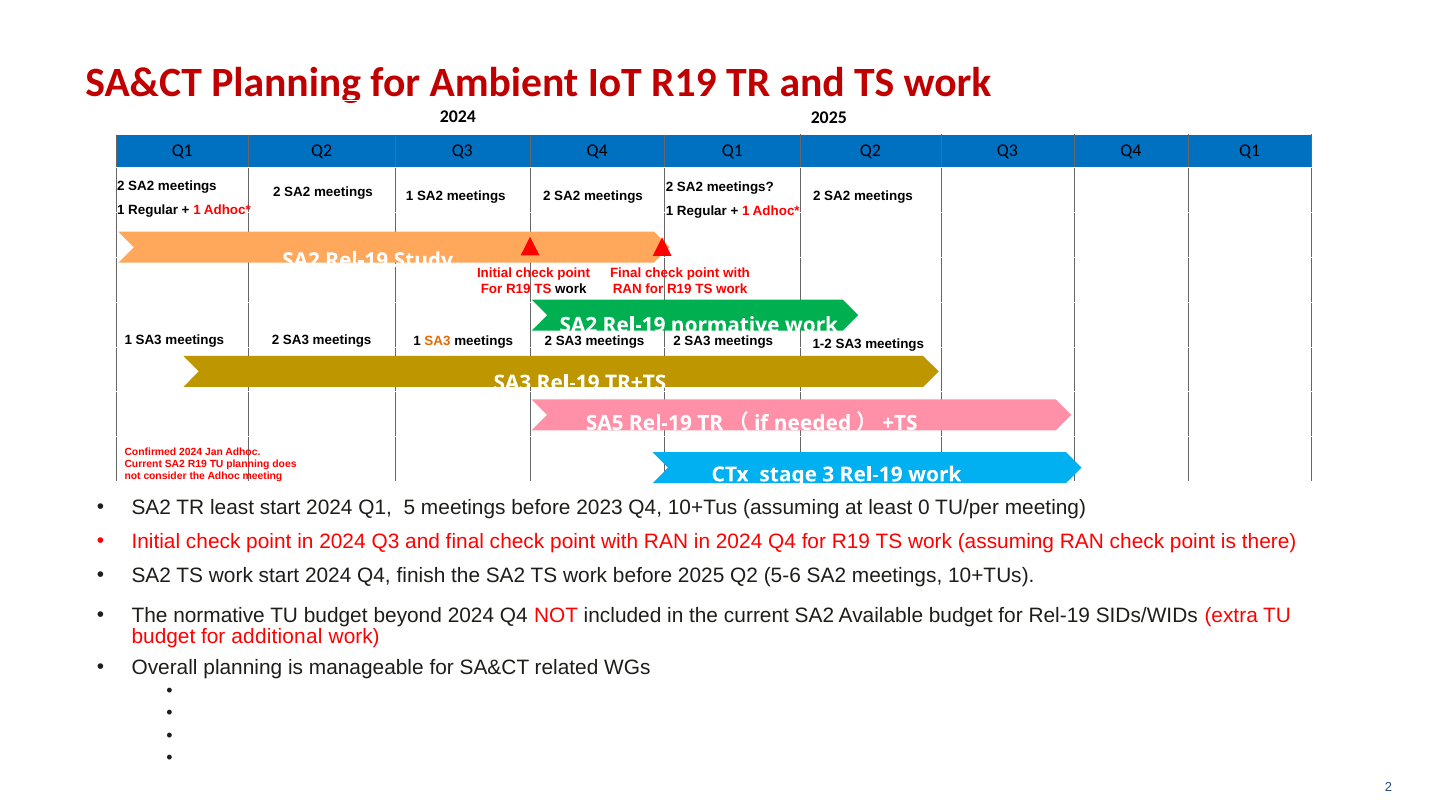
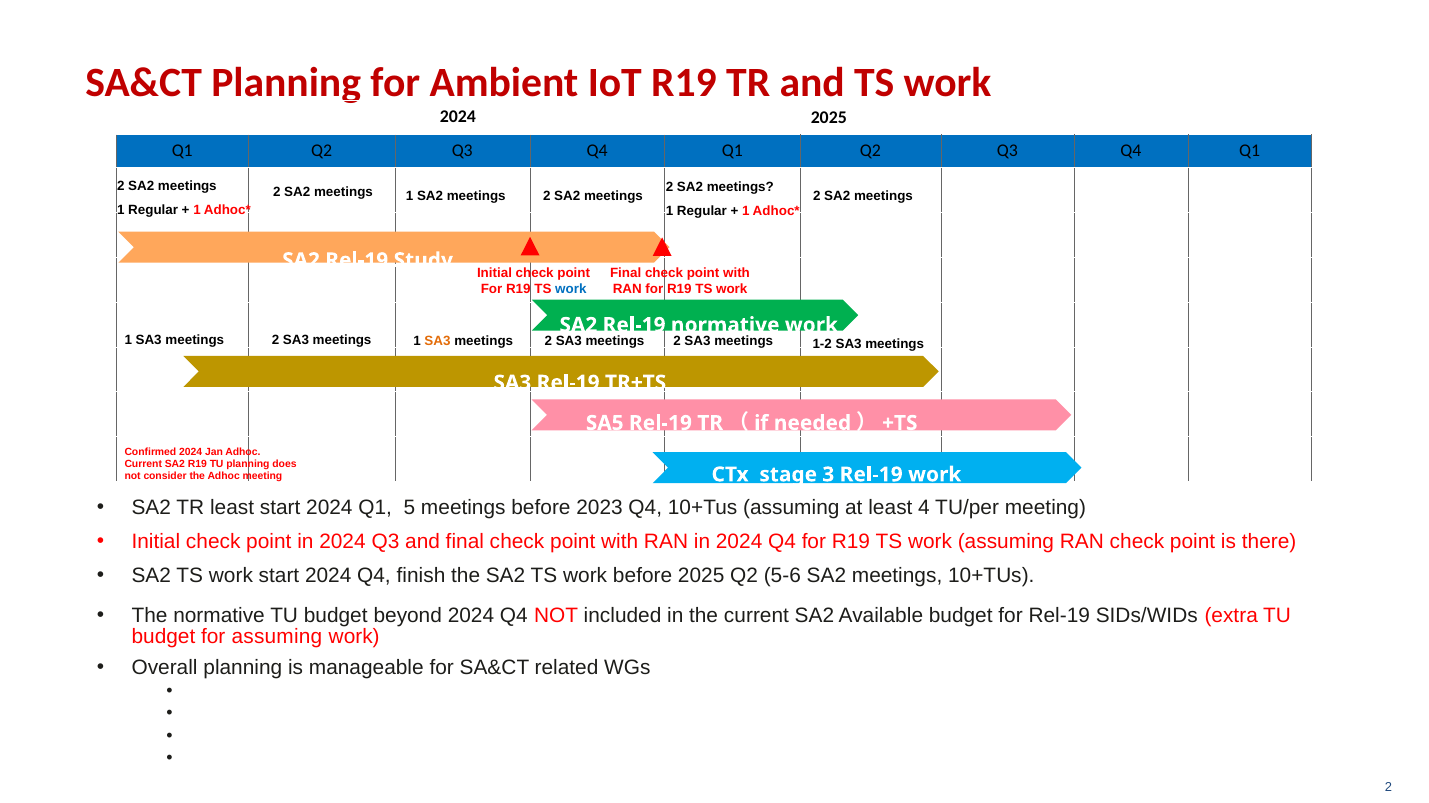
work colour: black -> blue (571, 290)
least 0: 0 -> 4 (924, 508)
for additional: additional -> assuming (277, 637)
